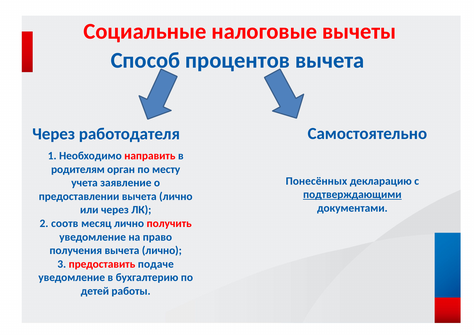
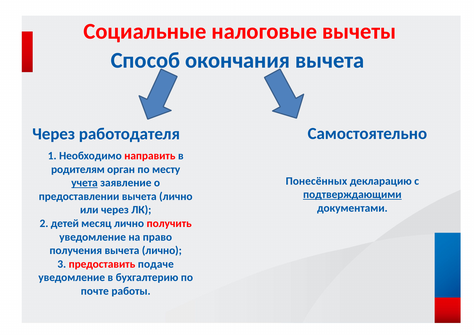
процентов: процентов -> окончания (238, 60)
учета underline: none -> present (85, 183)
соотв: соотв -> детей (65, 224)
детей: детей -> почте (95, 291)
